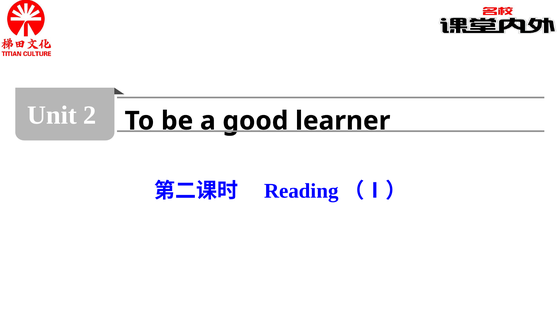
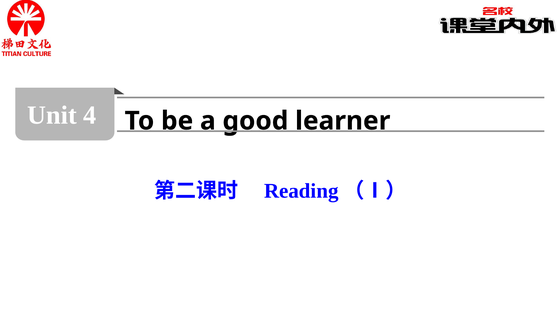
2: 2 -> 4 (90, 115)
